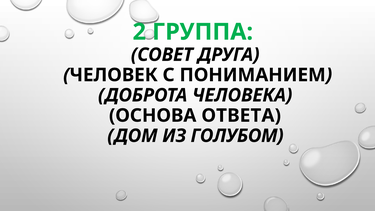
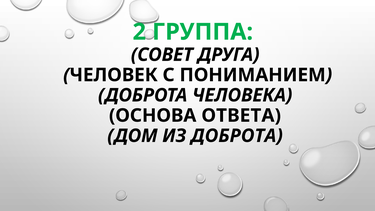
ИЗ ГОЛУБОМ: ГОЛУБОМ -> ДОБРОТА (237, 136)
